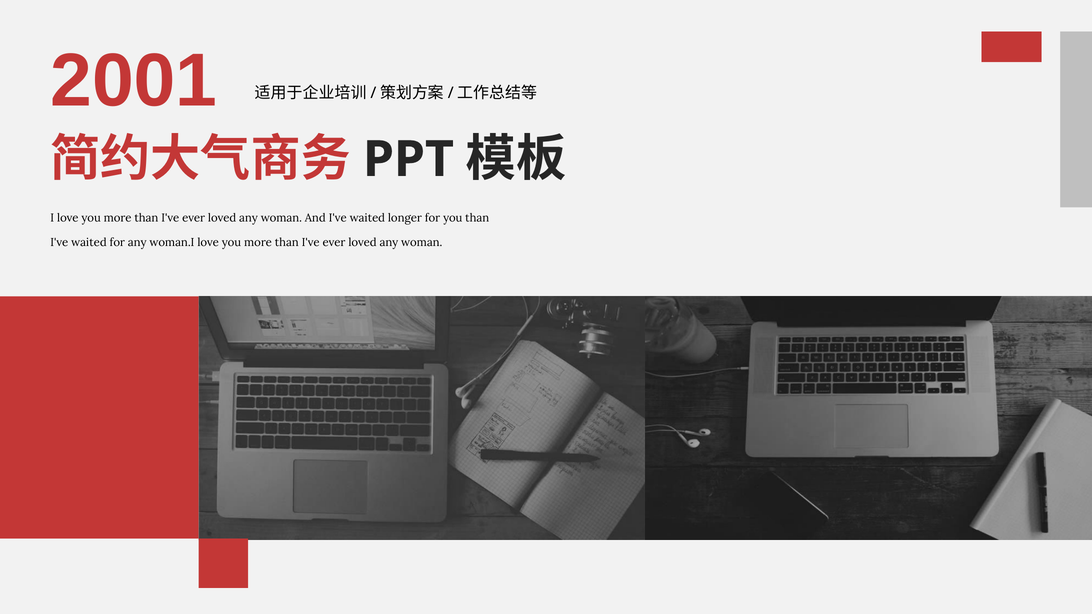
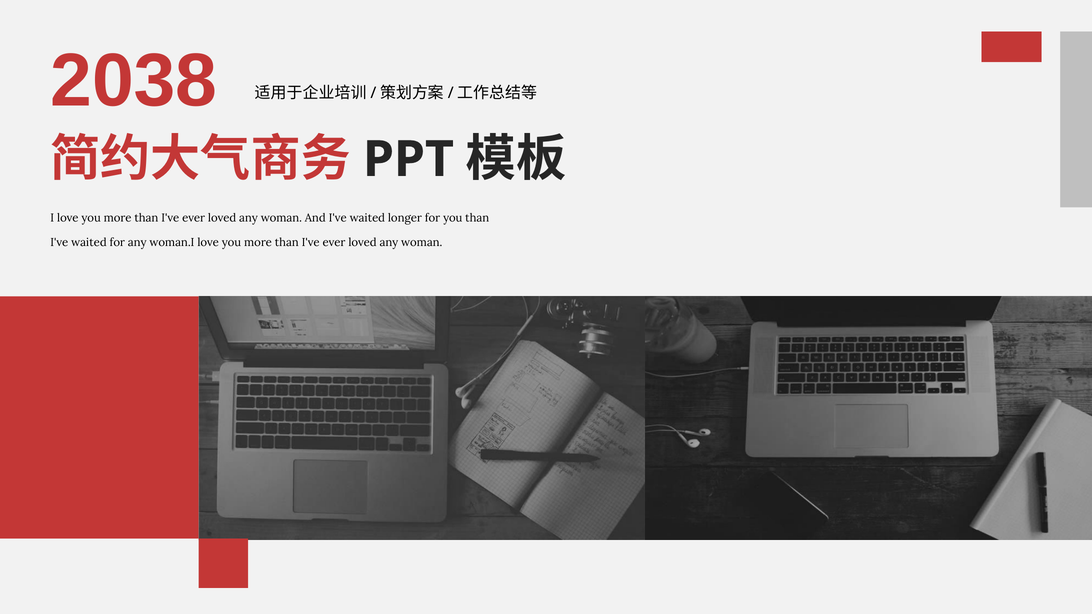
2001: 2001 -> 2038 (134, 81)
